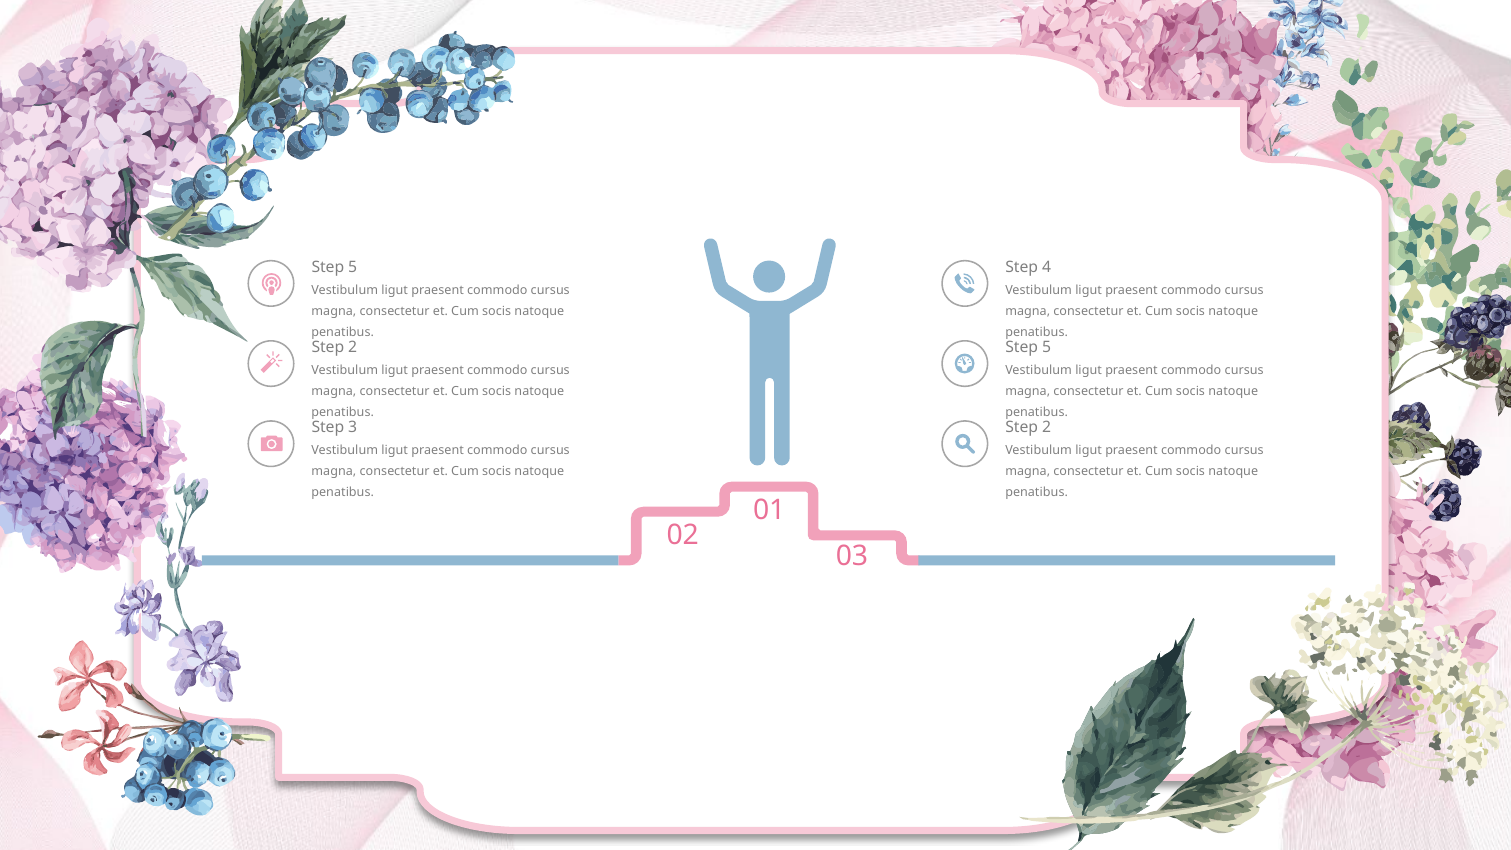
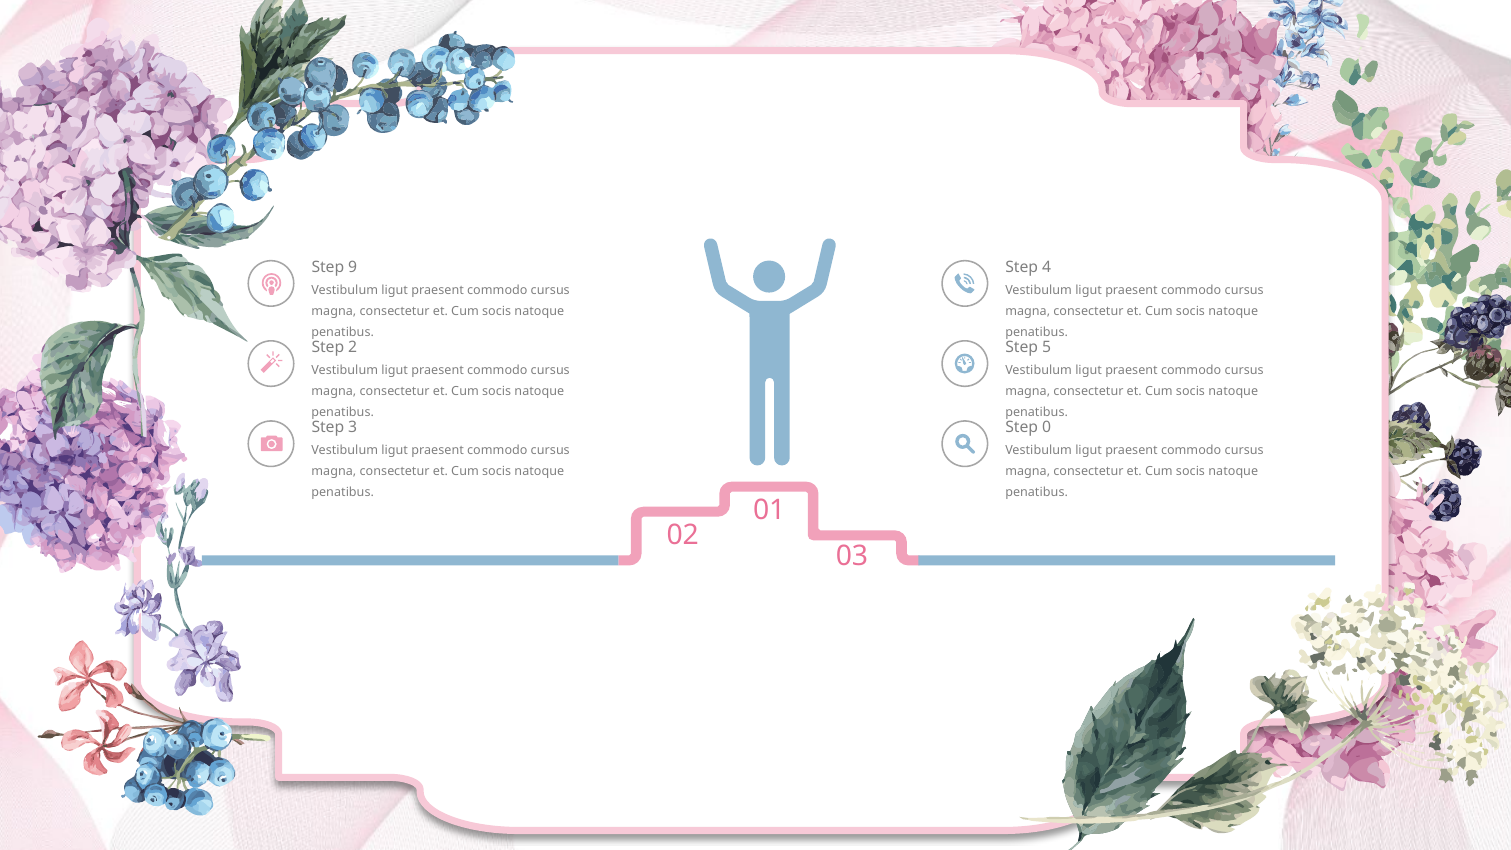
5: 5 -> 9 (353, 267)
2: 2 -> 0 (1047, 428)
